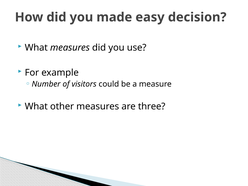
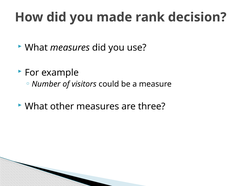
easy: easy -> rank (150, 17)
